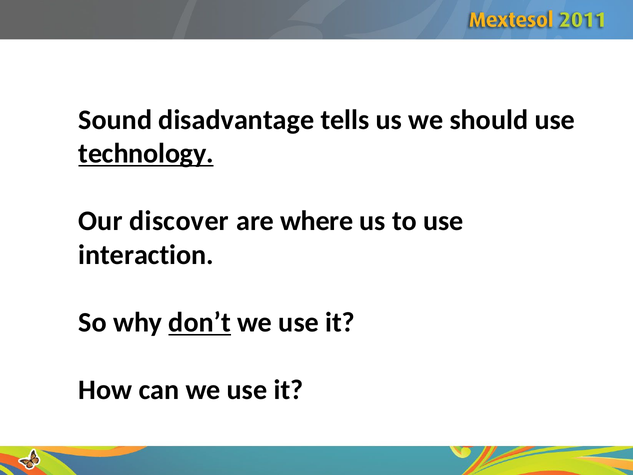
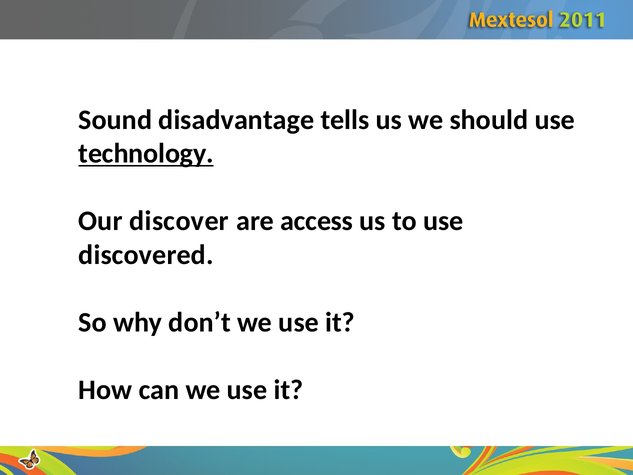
where: where -> access (317, 221)
interaction: interaction -> discovered (146, 255)
don’t underline: present -> none (200, 322)
